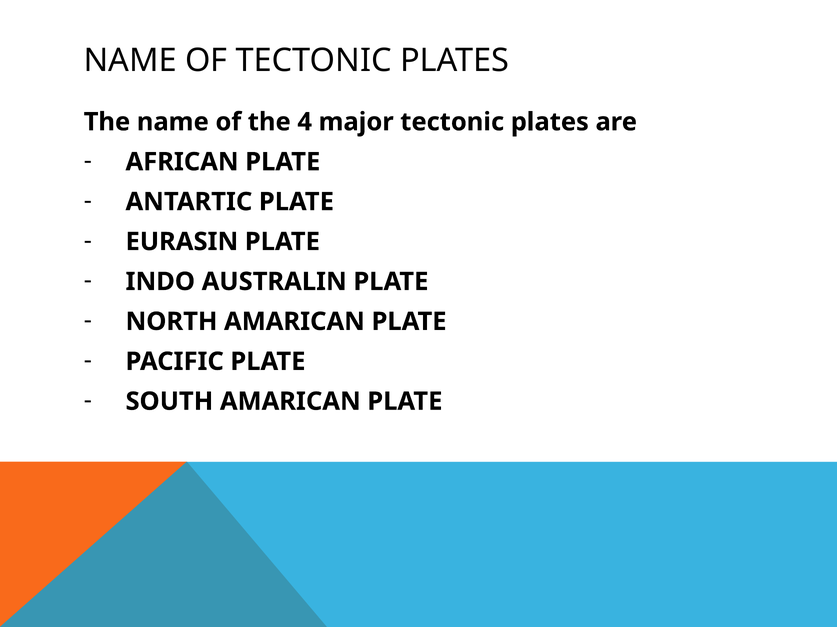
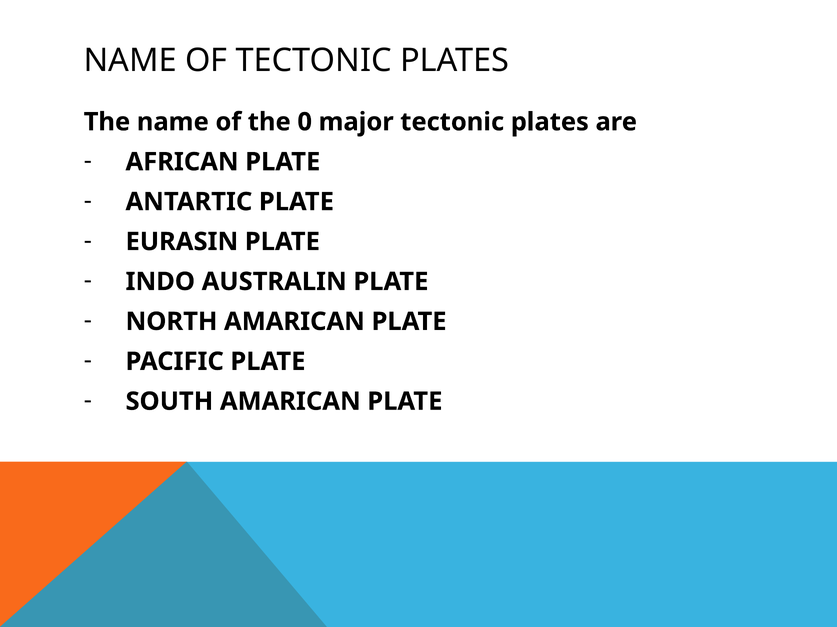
4: 4 -> 0 (305, 122)
